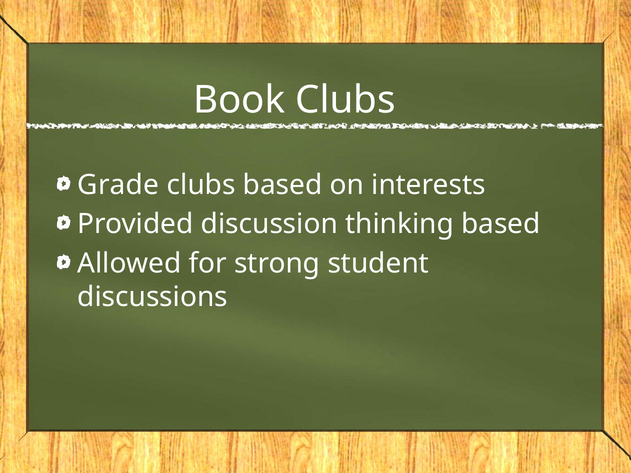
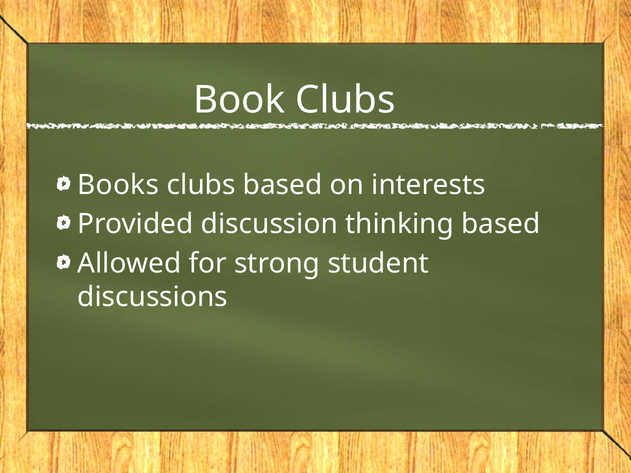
Grade: Grade -> Books (118, 185)
